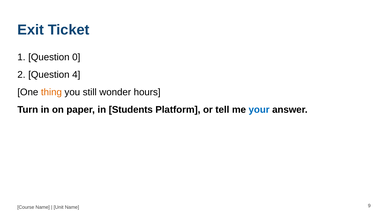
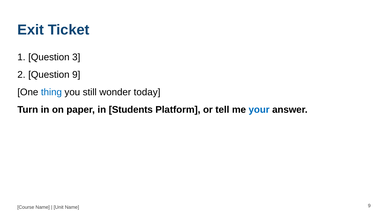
0: 0 -> 3 (76, 57)
Question 4: 4 -> 9 (76, 75)
thing colour: orange -> blue (51, 92)
hours: hours -> today (147, 92)
